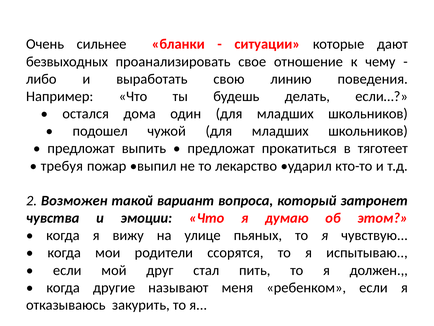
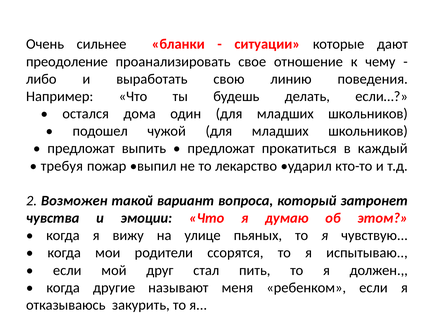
безвыходных: безвыходных -> преодоление (67, 62)
тяготеет: тяготеет -> каждый (383, 148)
